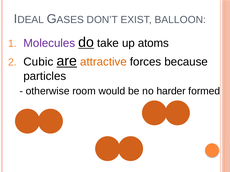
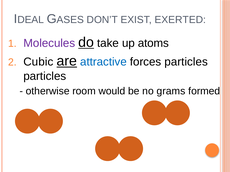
BALLOON: BALLOON -> EXERTED (180, 20)
attractive colour: orange -> blue (103, 62)
forces because: because -> particles (186, 62)
harder: harder -> grams (171, 91)
